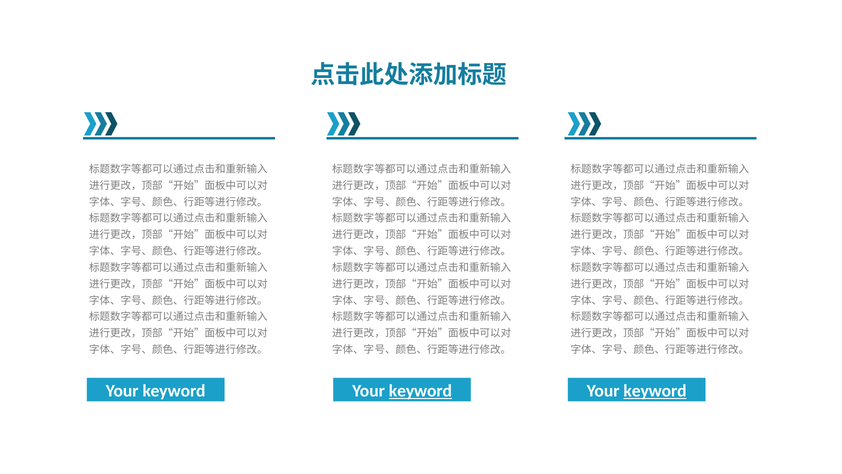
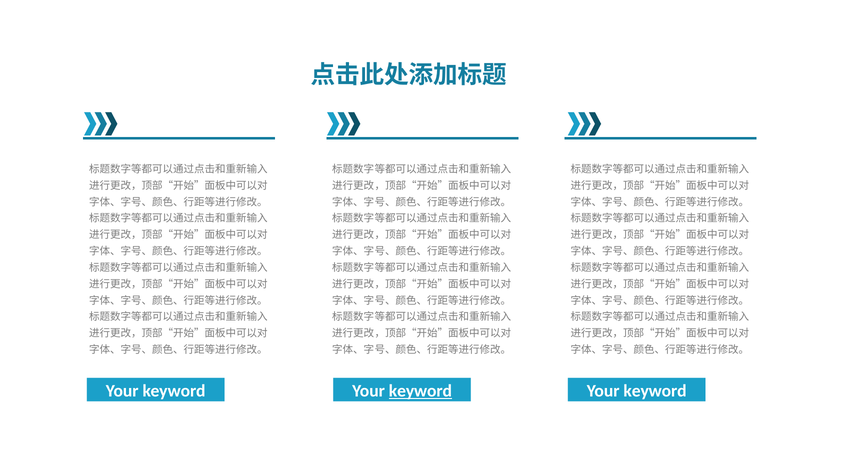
keyword underline: present -> none (655, 390)
